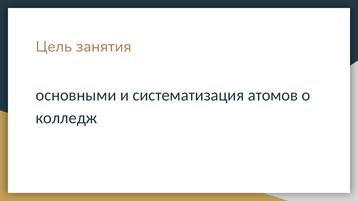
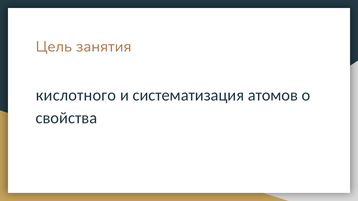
основными: основными -> кислотного (76, 95)
колледж: колледж -> свойства (66, 118)
